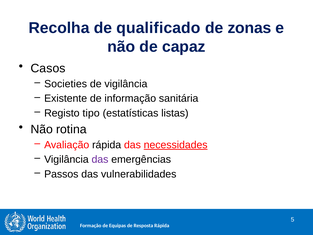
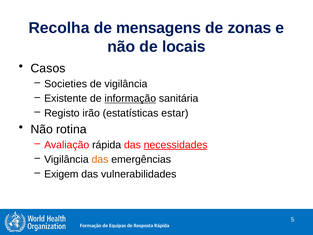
qualificado: qualificado -> mensagens (159, 28)
capaz: capaz -> locais (184, 47)
informação underline: none -> present (130, 98)
tipo: tipo -> irão (91, 113)
listas: listas -> estar (175, 113)
das colour: purple -> orange (100, 159)
Passos: Passos -> Exigem (61, 174)
